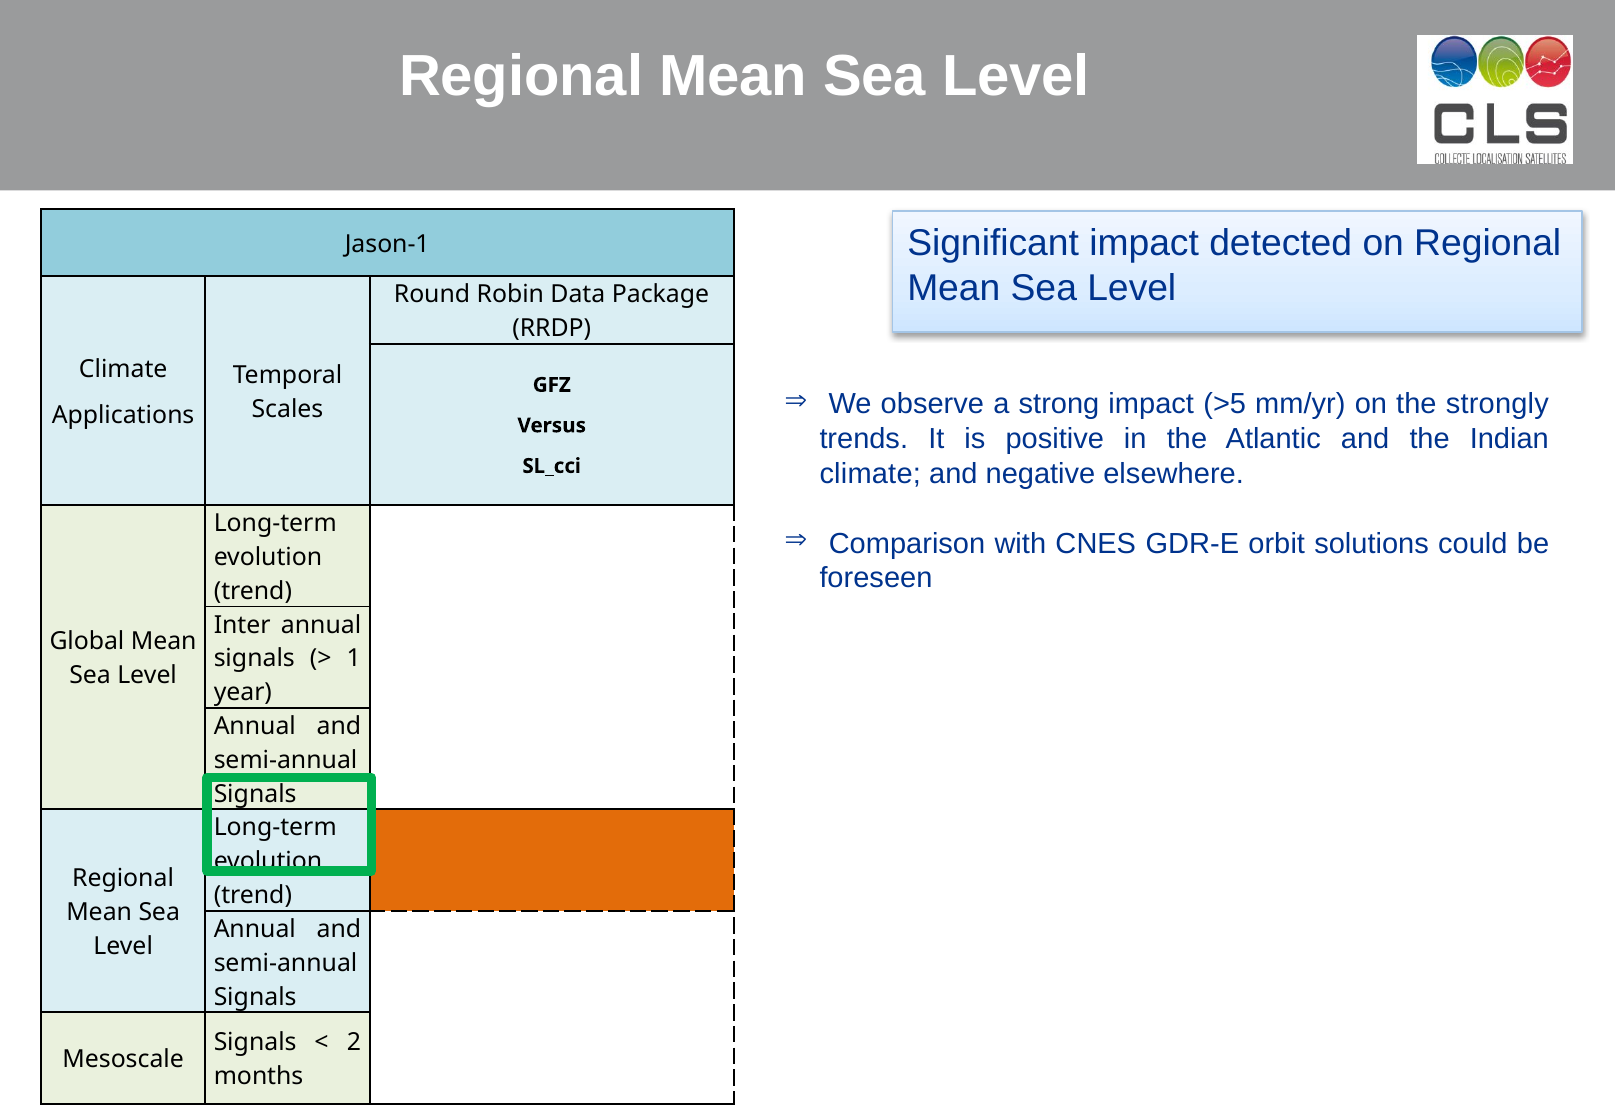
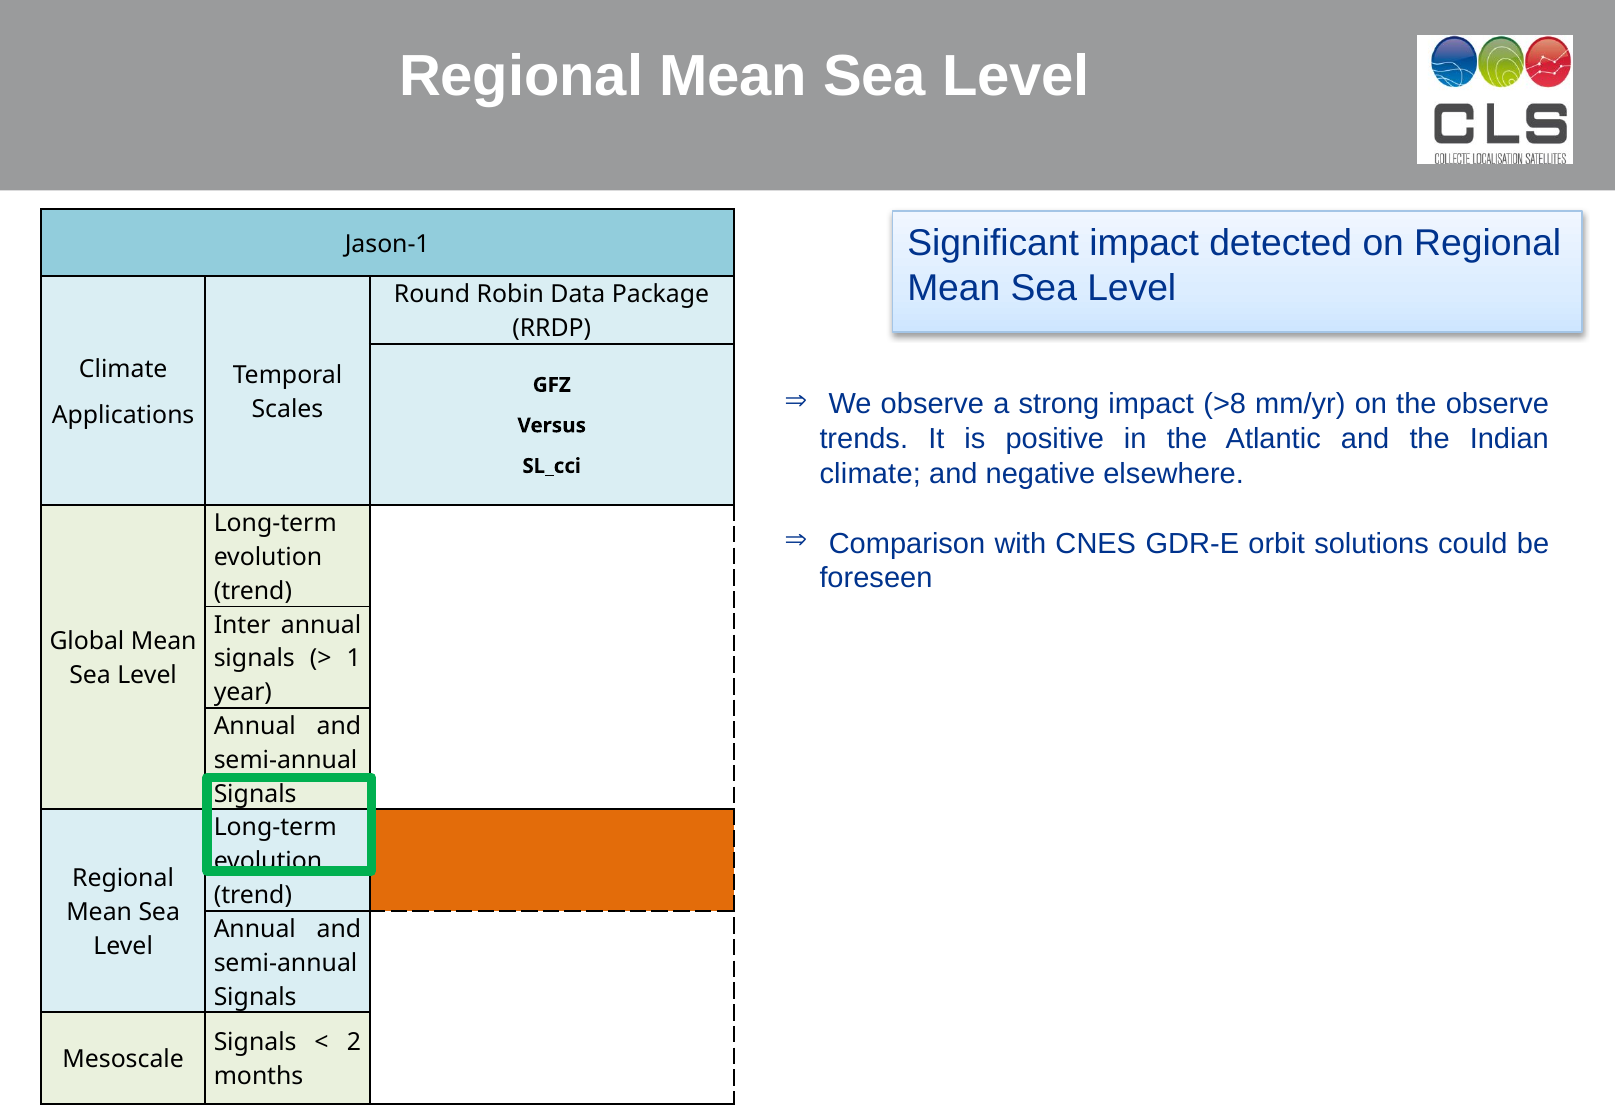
>5: >5 -> >8 (1225, 404)
the strongly: strongly -> observe (1497, 404)
